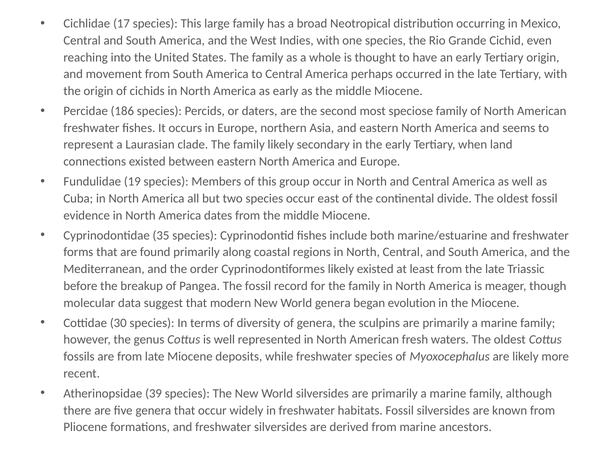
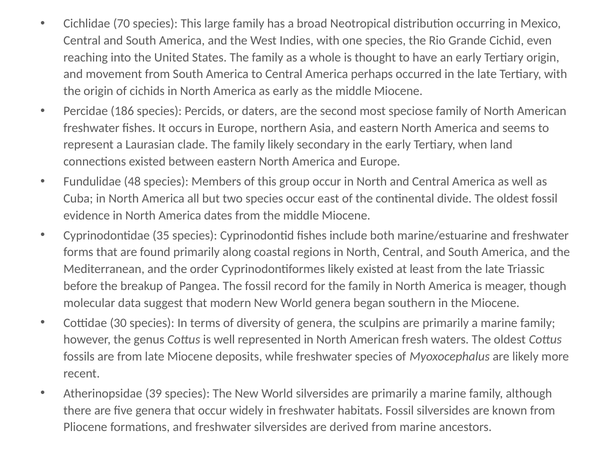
17: 17 -> 70 (122, 24)
19: 19 -> 48 (132, 182)
evolution: evolution -> southern (412, 303)
